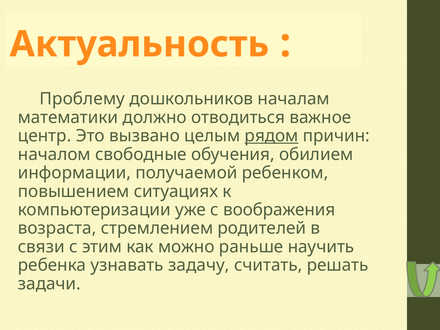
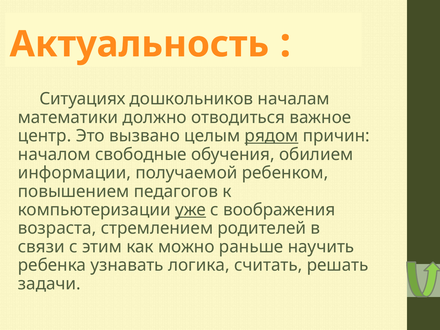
Проблему: Проблему -> Ситуациях (82, 99)
ситуациях: ситуациях -> педагогов (176, 191)
уже underline: none -> present (191, 210)
задачу: задачу -> логика (199, 265)
